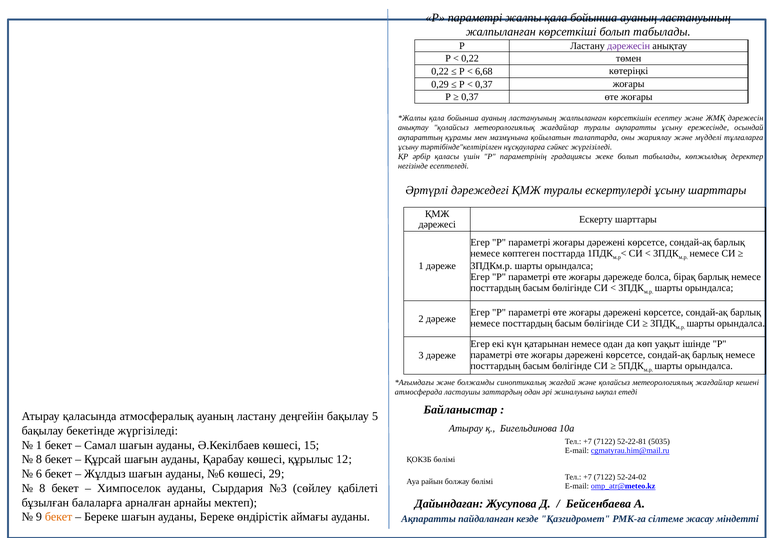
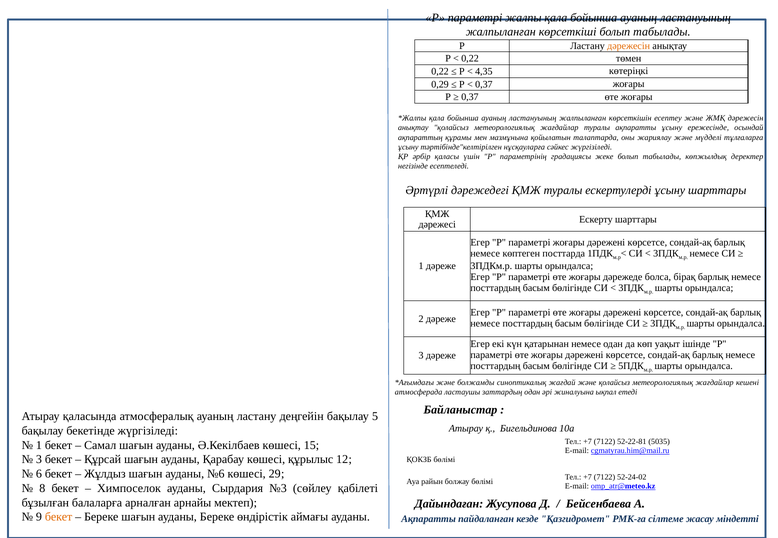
дәрежесін colour: purple -> orange (629, 46)
6,68: 6,68 -> 4,35 (484, 72)
8: 8 -> 3 (39, 460)
